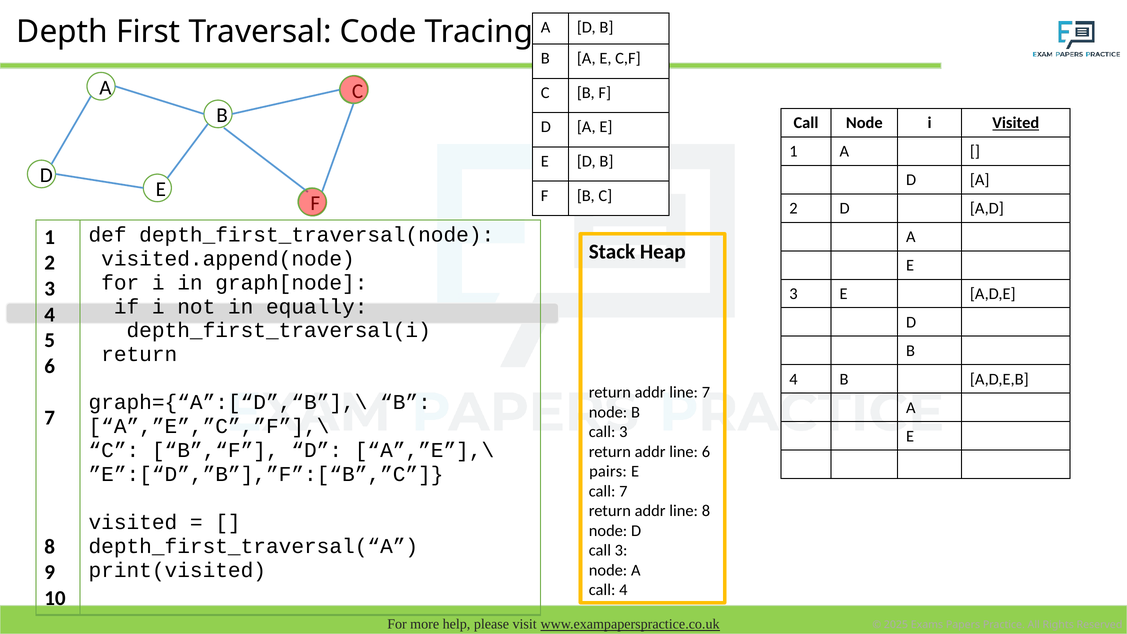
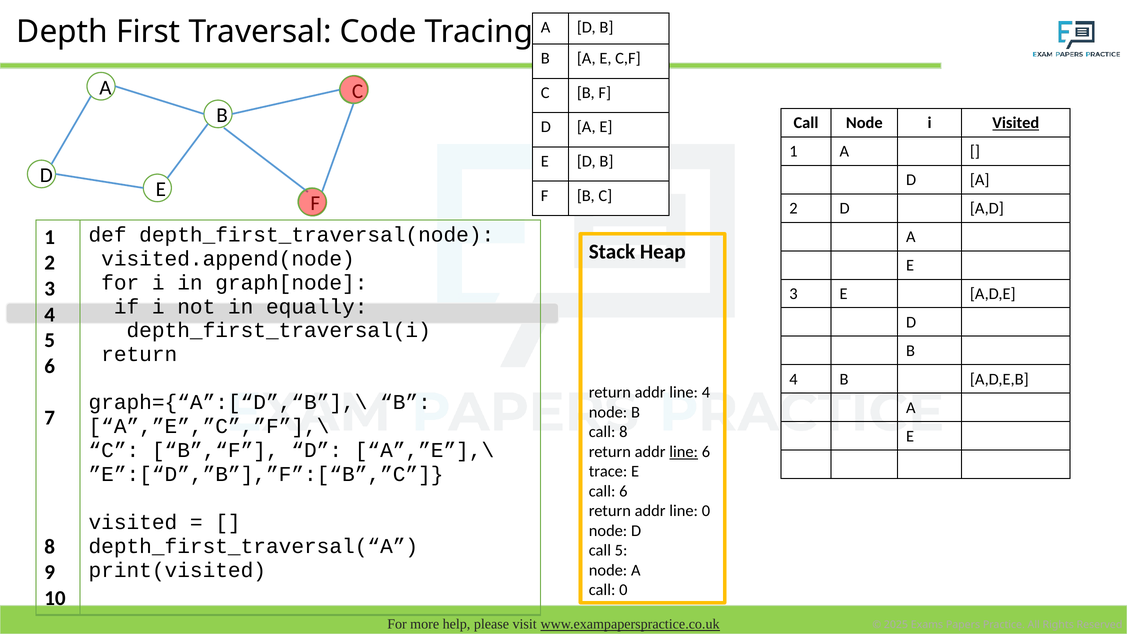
line 7: 7 -> 4 (706, 392)
3: 3 -> 8 (623, 432)
line underline: none -> present (684, 452)
pairs: pairs -> trace (608, 471)
call 7: 7 -> 6 (623, 491)
line 8: 8 -> 0 (706, 511)
3: 3 -> 5 (621, 550)
call 4: 4 -> 0 (623, 590)
